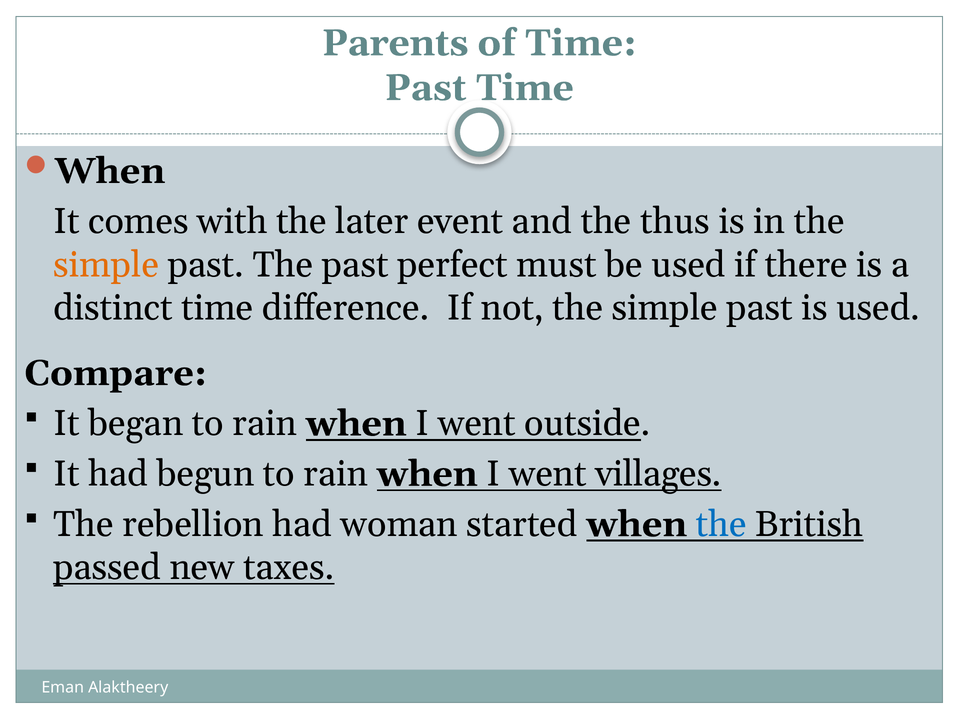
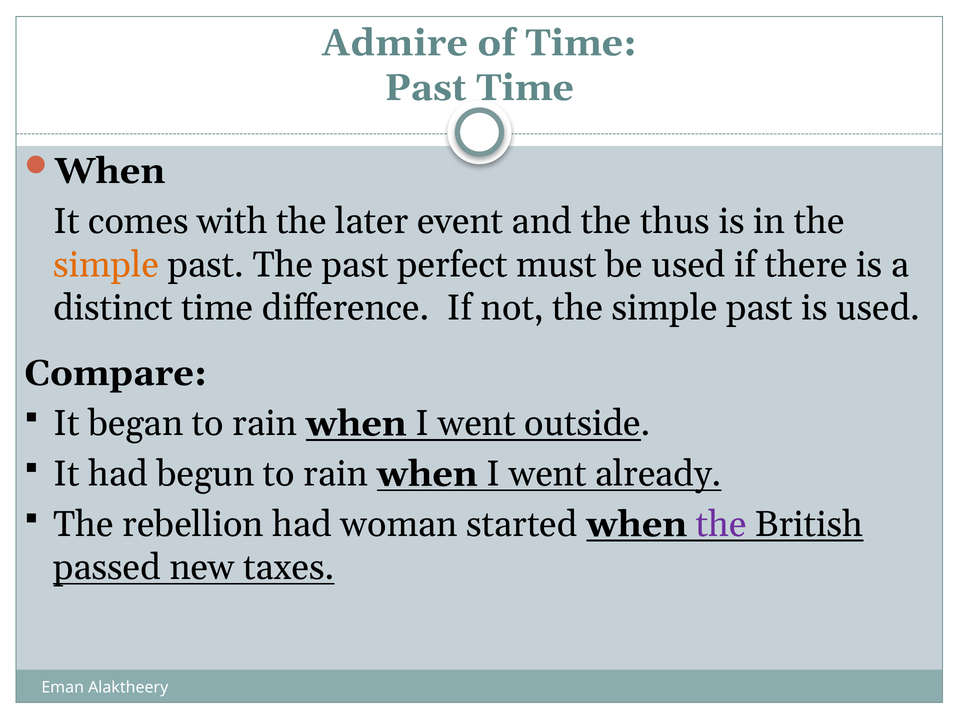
Parents: Parents -> Admire (395, 43)
villages: villages -> already (658, 474)
the colour: blue -> purple (721, 525)
